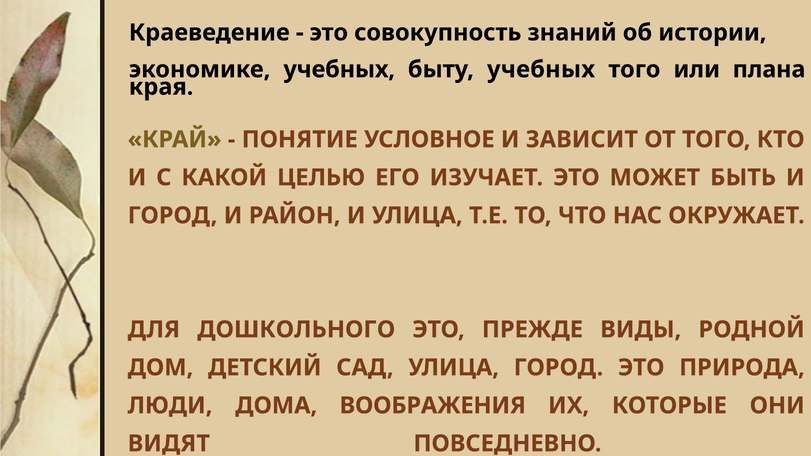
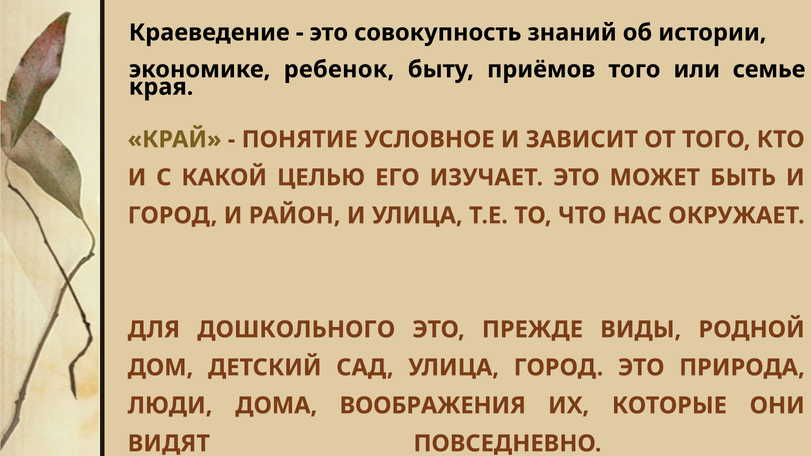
экономике учебных: учебных -> ребенок (339, 69)
быту учебных: учебных -> приёмов (541, 69)
плана: плана -> семье (769, 69)
